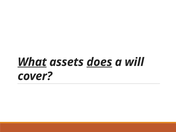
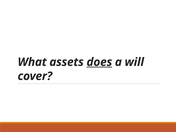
What underline: present -> none (32, 62)
